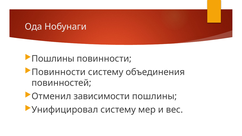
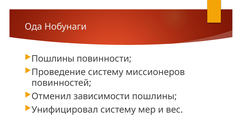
Повинности: Повинности -> Проведение (59, 72)
объединения: объединения -> миссионеров (155, 72)
